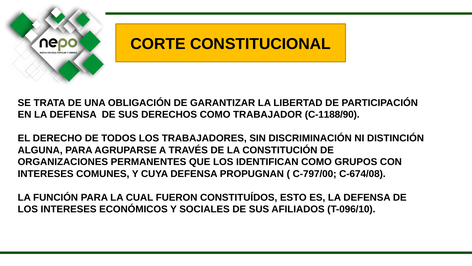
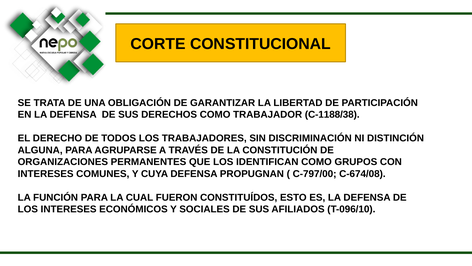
C-1188/90: C-1188/90 -> C-1188/38 (332, 115)
